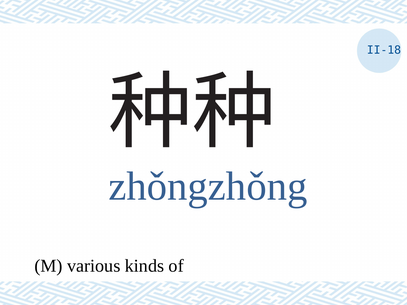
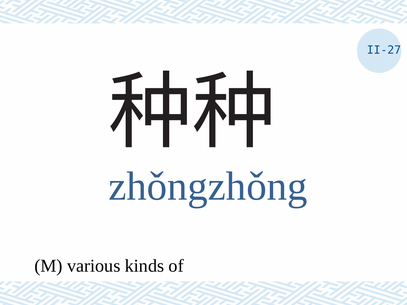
II-18: II-18 -> II-27 (384, 50)
